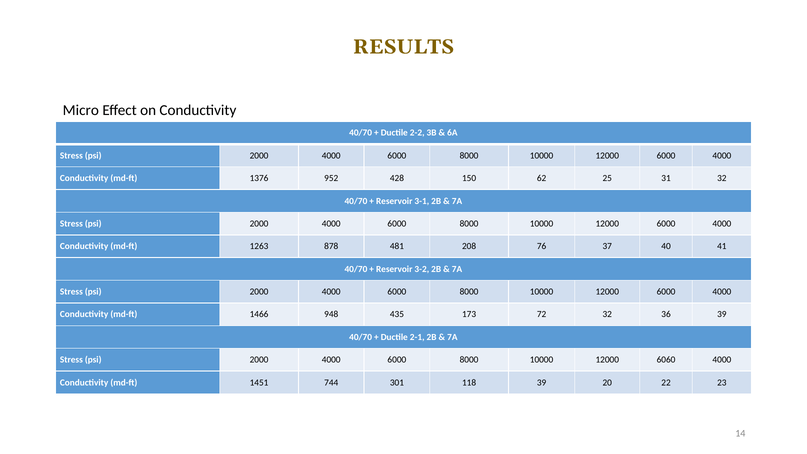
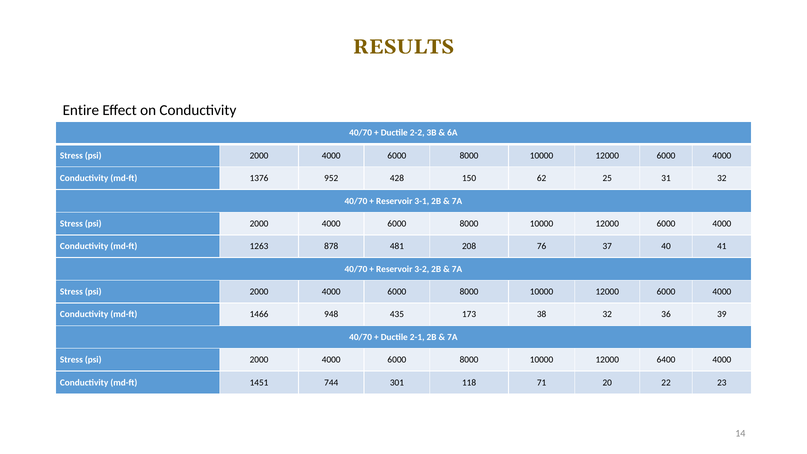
Micro: Micro -> Entire (81, 110)
72: 72 -> 38 (542, 314)
6060: 6060 -> 6400 (666, 360)
118 39: 39 -> 71 (542, 382)
